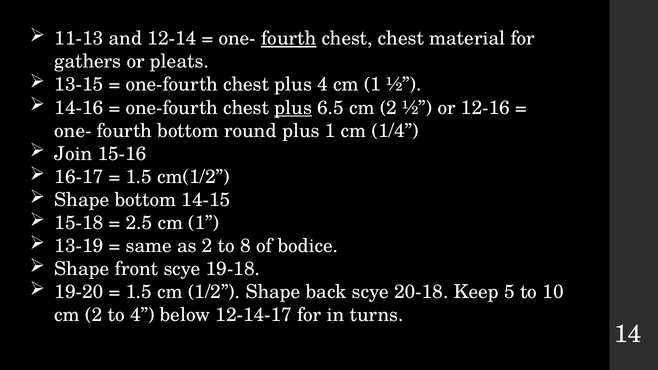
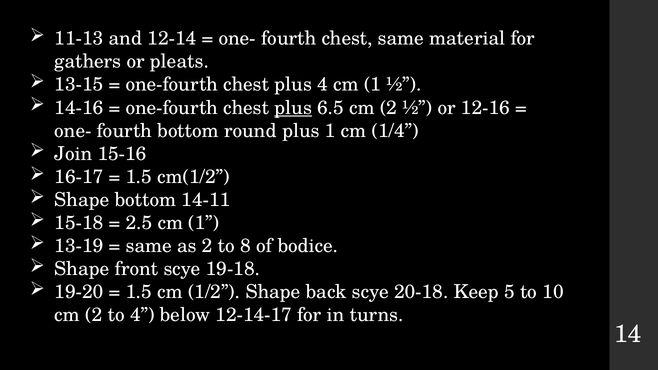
fourth underline: present -> none (289, 39)
chest chest: chest -> same (401, 39)
14-15: 14-15 -> 14-11 (206, 200)
